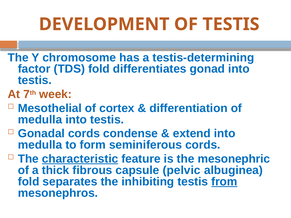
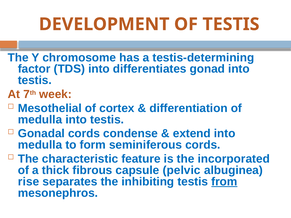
TDS fold: fold -> into (99, 69)
characteristic underline: present -> none (80, 159)
mesonephric: mesonephric -> incorporated (234, 159)
fold: fold -> rise (29, 182)
